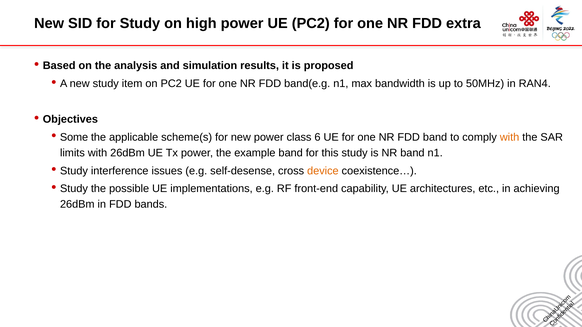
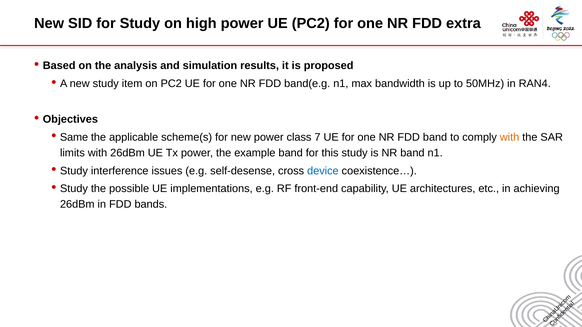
Some: Some -> Same (74, 137)
6: 6 -> 7 (317, 137)
device colour: orange -> blue (323, 171)
